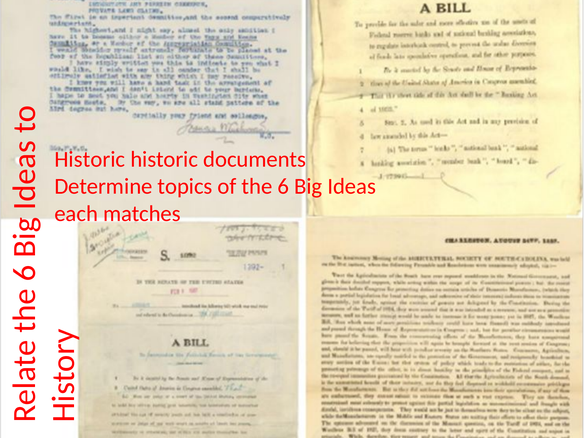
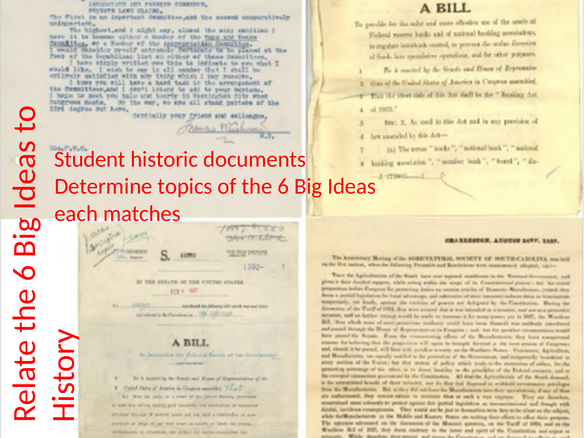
Historic: Historic -> Student (90, 159)
